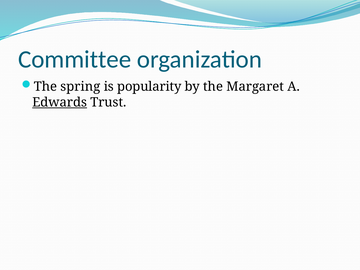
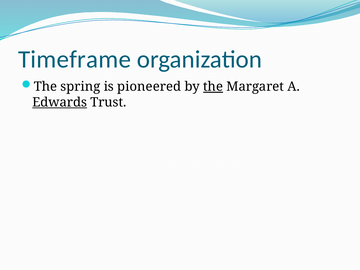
Committee: Committee -> Timeframe (74, 59)
popularity: popularity -> pioneered (149, 87)
the underline: none -> present (213, 87)
